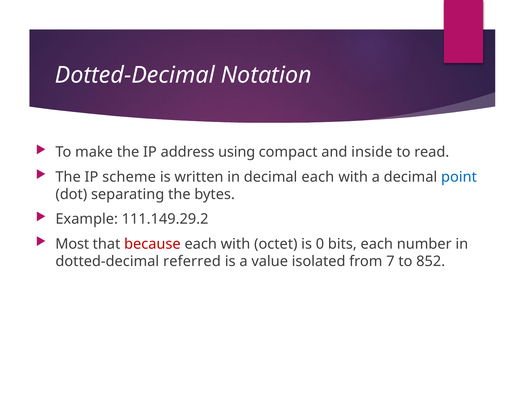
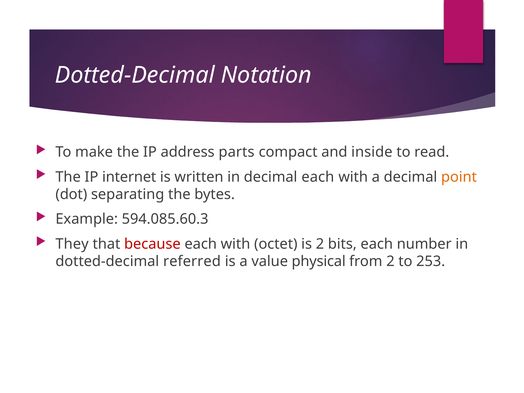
using: using -> parts (237, 152)
scheme: scheme -> internet (129, 177)
point colour: blue -> orange (459, 177)
111.149.29.2: 111.149.29.2 -> 594.085.60.3 (165, 219)
Most: Most -> They (72, 244)
is 0: 0 -> 2 (320, 244)
isolated: isolated -> physical (319, 261)
from 7: 7 -> 2 (390, 261)
852: 852 -> 253 (431, 261)
